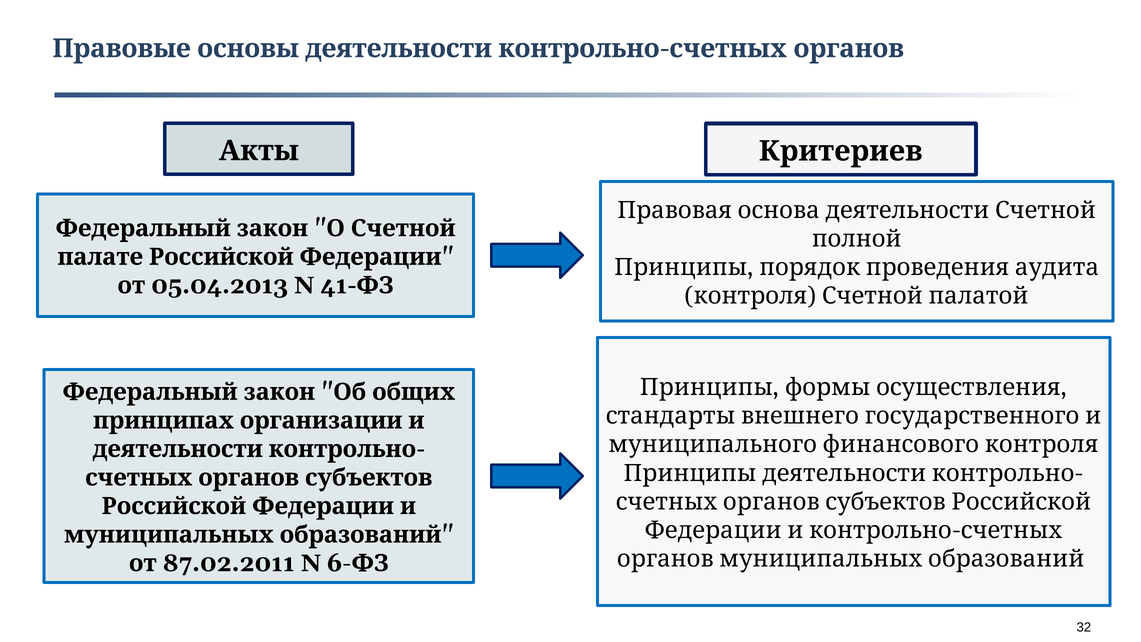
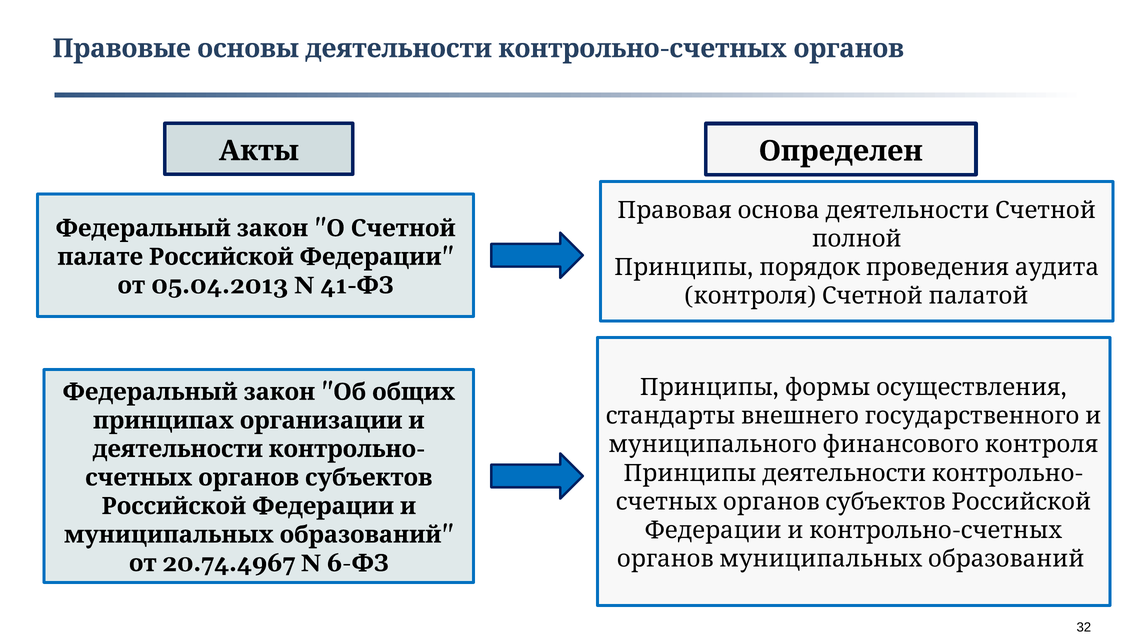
Критериев: Критериев -> Определен (841, 151)
87.02.2011: 87.02.2011 -> 20.74.4967 (229, 563)
